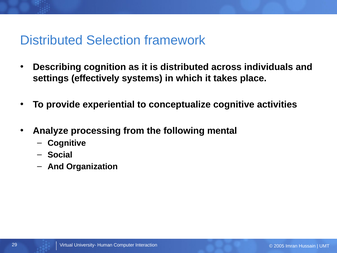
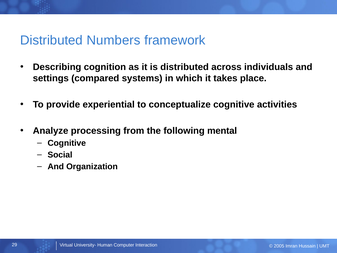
Selection: Selection -> Numbers (114, 40)
effectively: effectively -> compared (95, 78)
